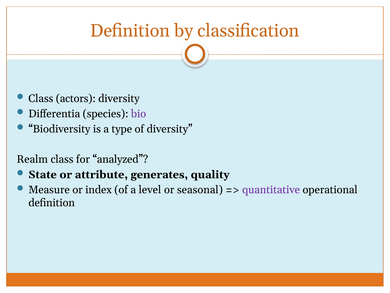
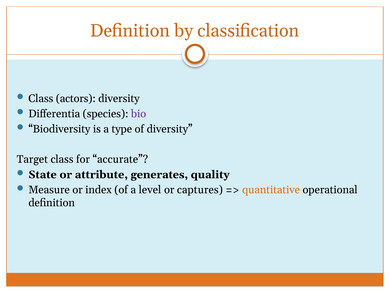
Realm: Realm -> Target (32, 159)
analyzed: analyzed -> accurate (120, 159)
seasonal: seasonal -> captures (200, 190)
quantitative colour: purple -> orange (271, 190)
